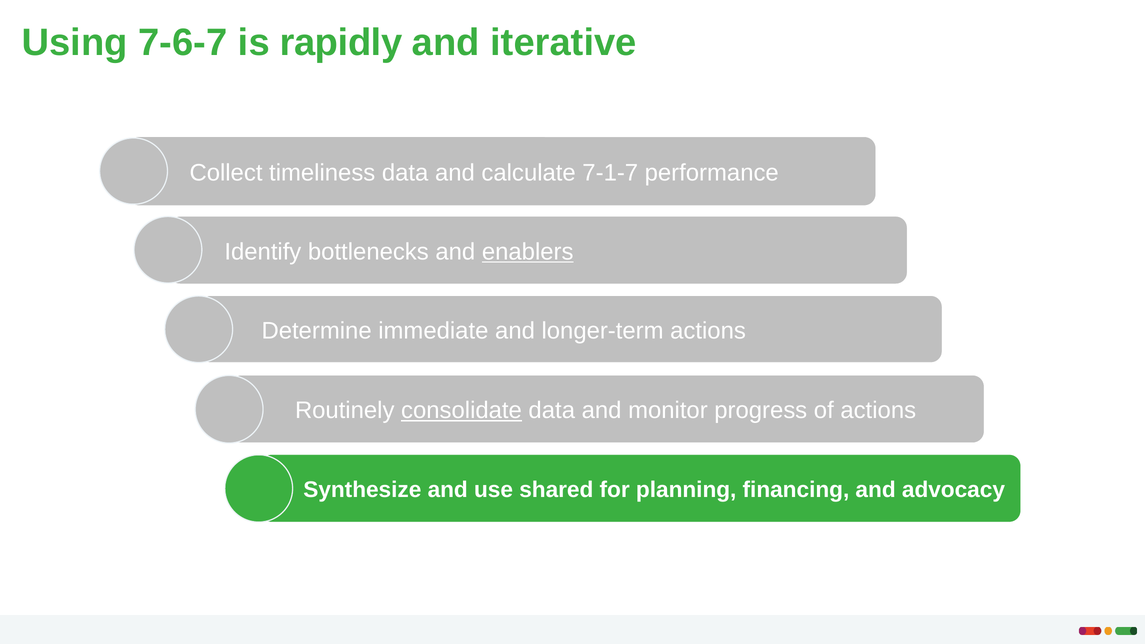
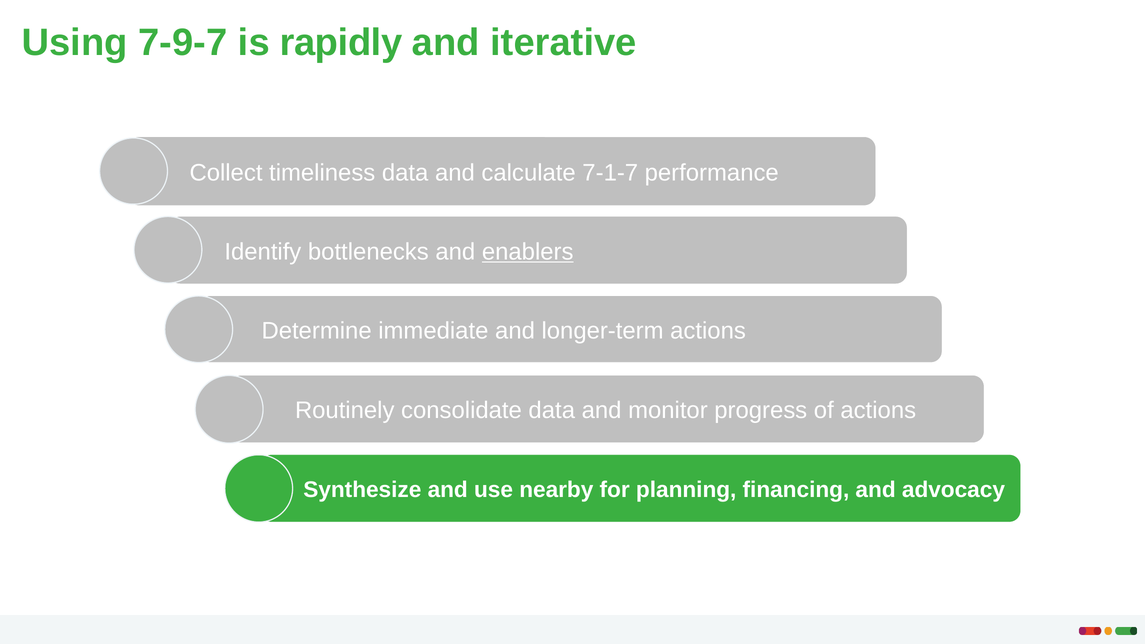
7-6-7: 7-6-7 -> 7-9-7 (183, 43)
consolidate underline: present -> none (461, 411)
shared: shared -> nearby (556, 490)
